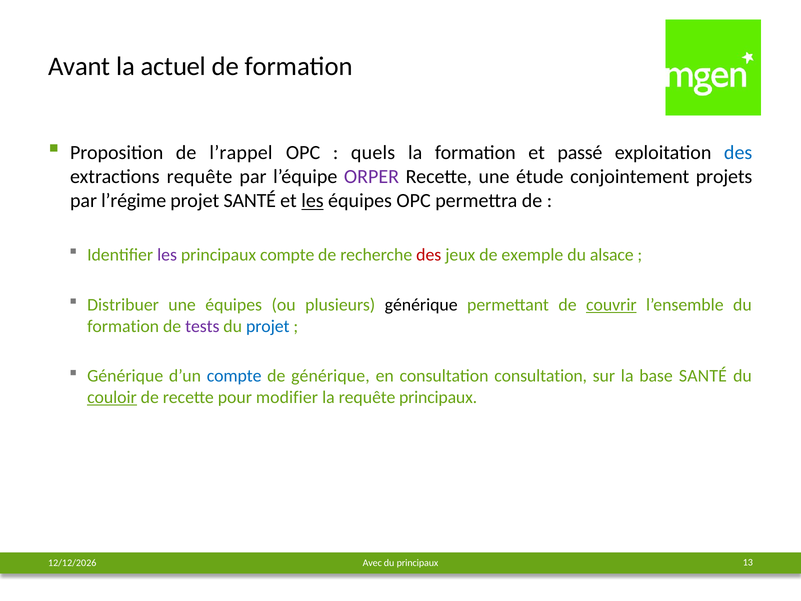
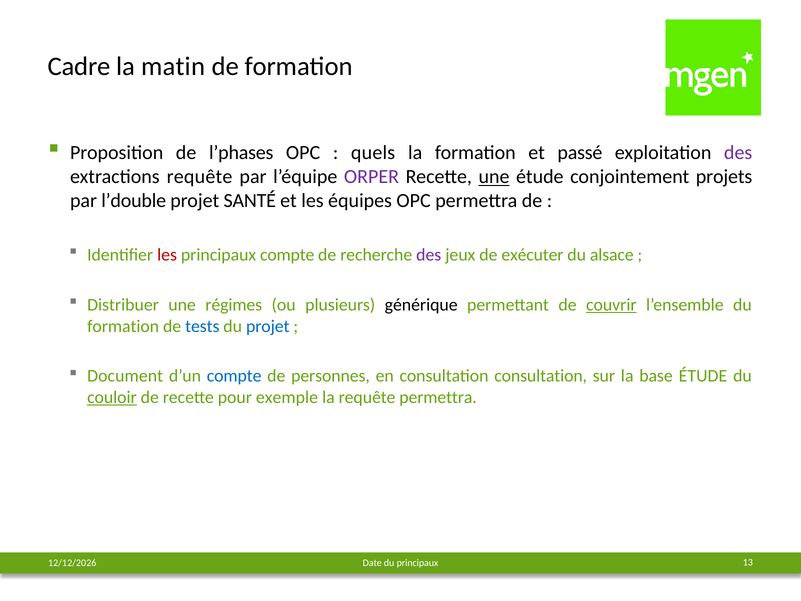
Avant: Avant -> Cadre (79, 67)
actuel: actuel -> matin (173, 67)
l’rappel: l’rappel -> l’phases (241, 153)
des colour: blue -> purple (738, 153)
une underline: none -> present (494, 177)
l’régime: l’régime -> l’double (134, 201)
les underline: present -> none (312, 201)
les colour: purple -> red (167, 255)
des colour: red -> purple (429, 255)
exemple: exemple -> exécuter (532, 255)
une équipes: équipes -> régimes (234, 305)
tests colour: purple -> blue (202, 326)
Générique: Générique -> Document (125, 376)
de générique: générique -> personnes (331, 376)
base SANTÉ: SANTÉ -> ÉTUDE (703, 376)
modifier: modifier -> exemple (287, 397)
requête principaux: principaux -> permettra (438, 397)
Avec: Avec -> Date (372, 562)
